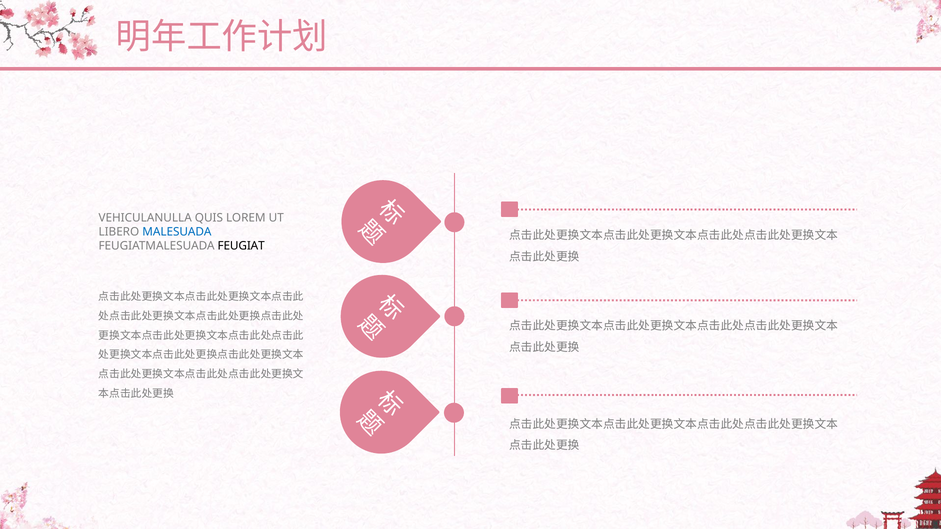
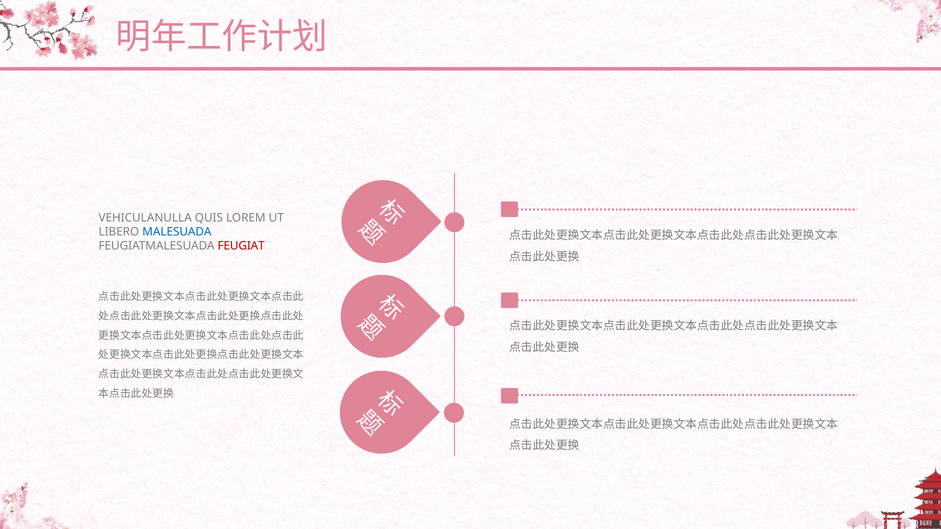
FEUGIAT colour: black -> red (241, 246)
